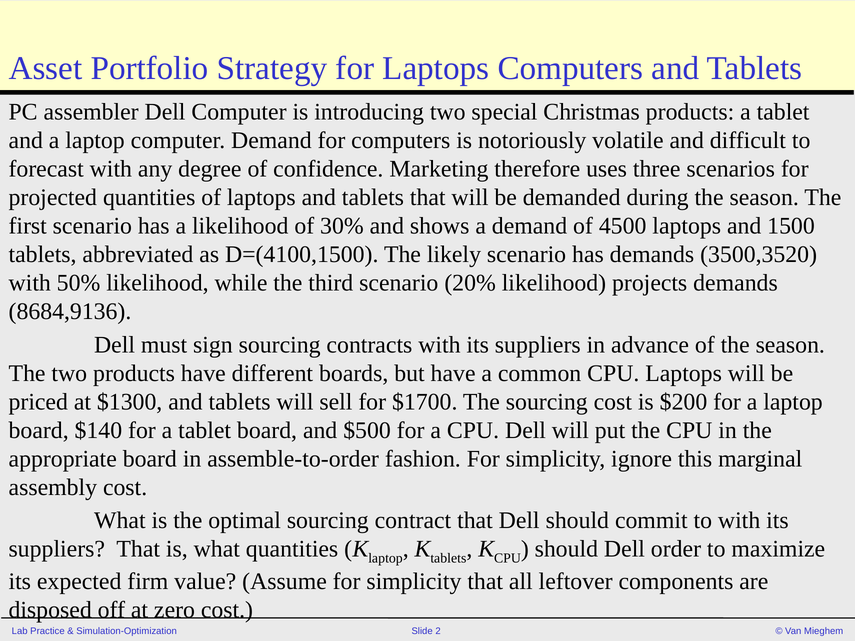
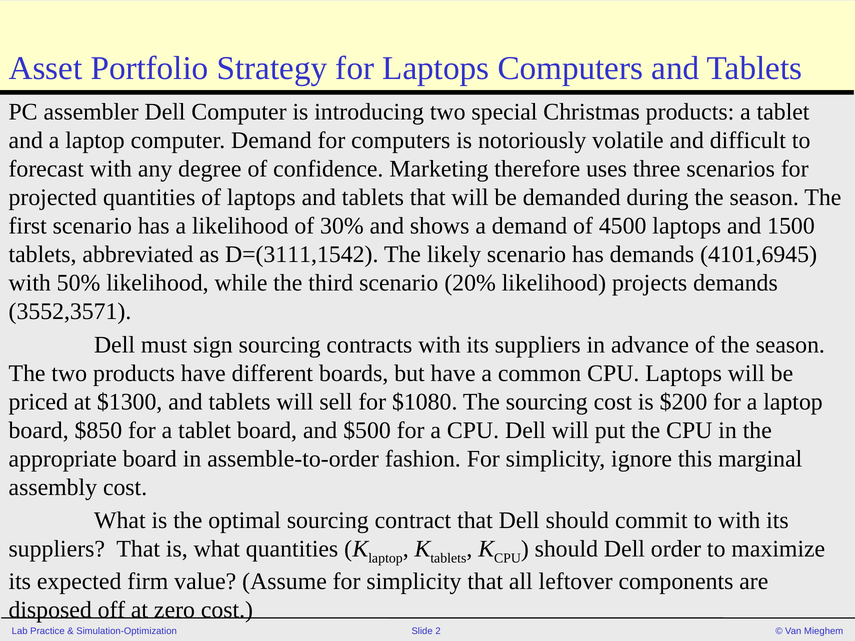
D=(4100,1500: D=(4100,1500 -> D=(3111,1542 (302, 255)
3500,3520: 3500,3520 -> 4101,6945 (759, 255)
8684,9136: 8684,9136 -> 3552,3571 (70, 312)
$1700: $1700 -> $1080 (425, 402)
$140: $140 -> $850 (98, 430)
